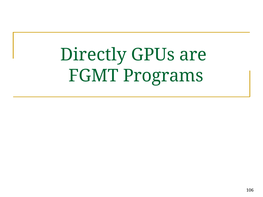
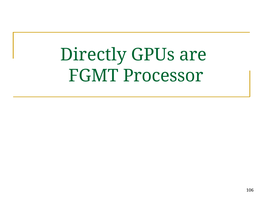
Programs: Programs -> Processor (163, 76)
